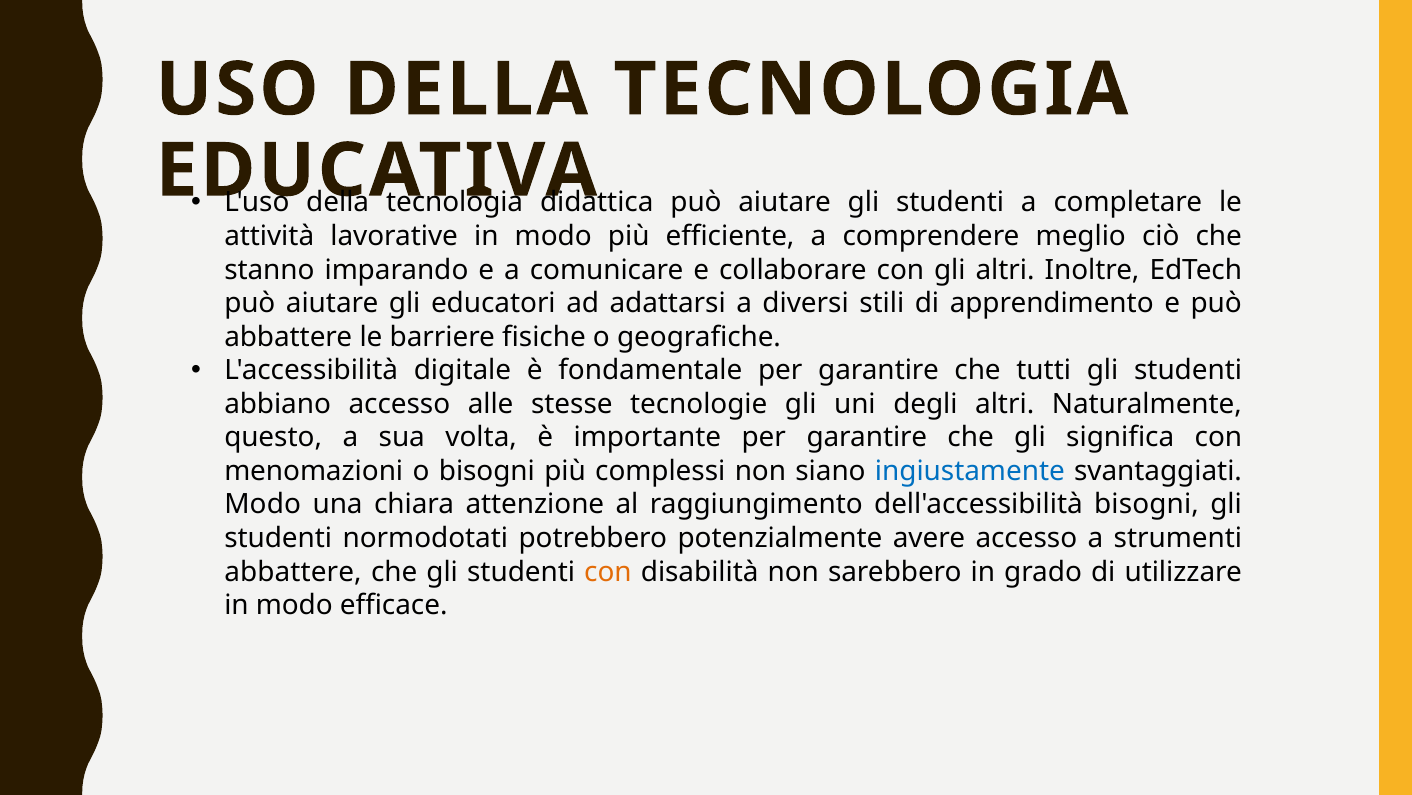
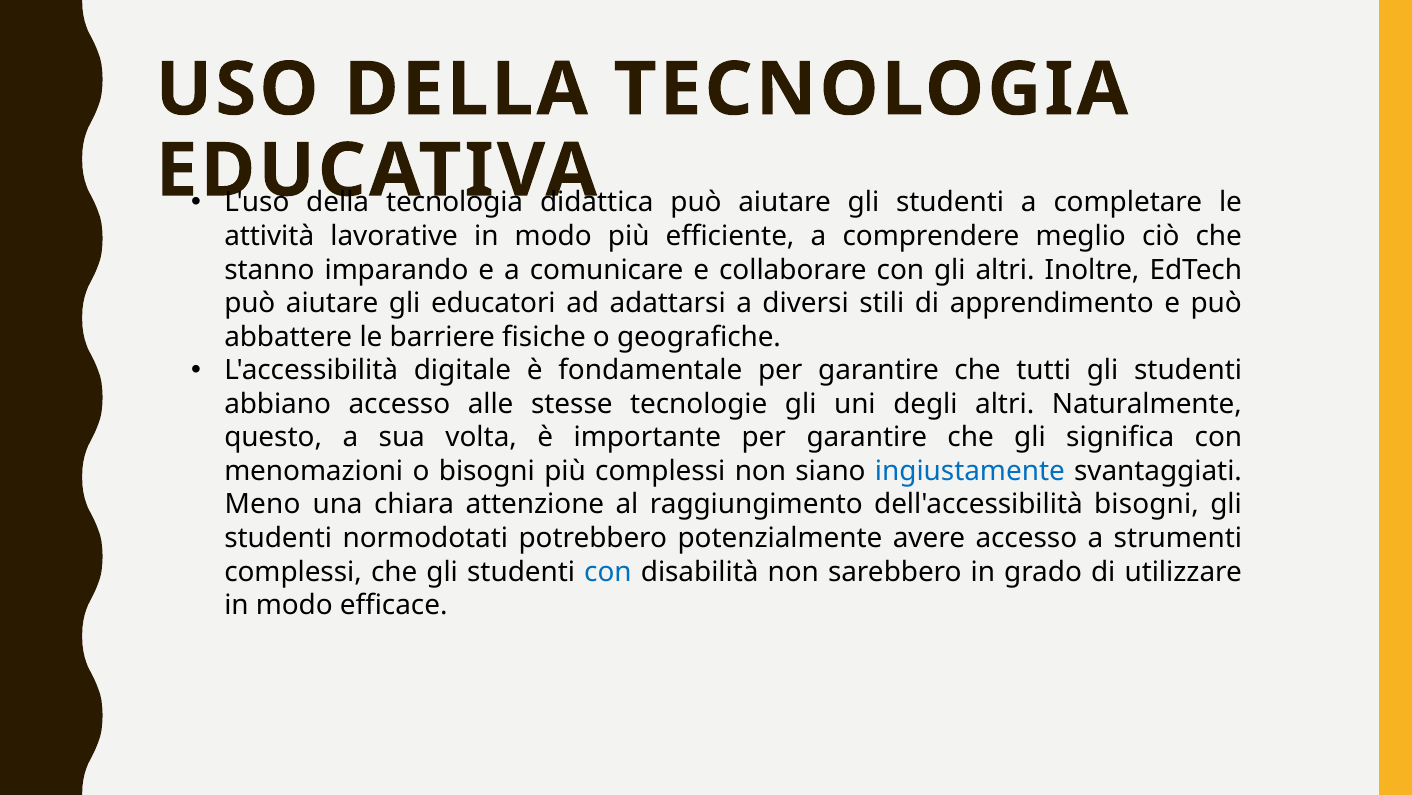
Modo: Modo -> Meno (263, 504)
abbattere: abbattere -> complessi (293, 571)
con colour: orange -> blue (608, 571)
